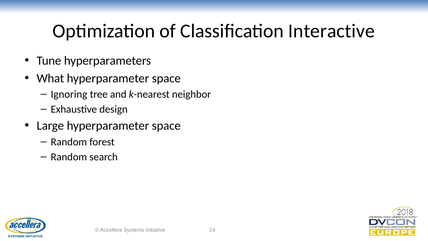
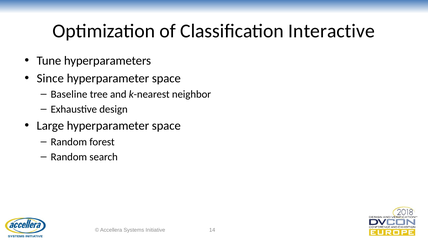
What: What -> Since (50, 78)
Ignoring: Ignoring -> Baseline (69, 94)
